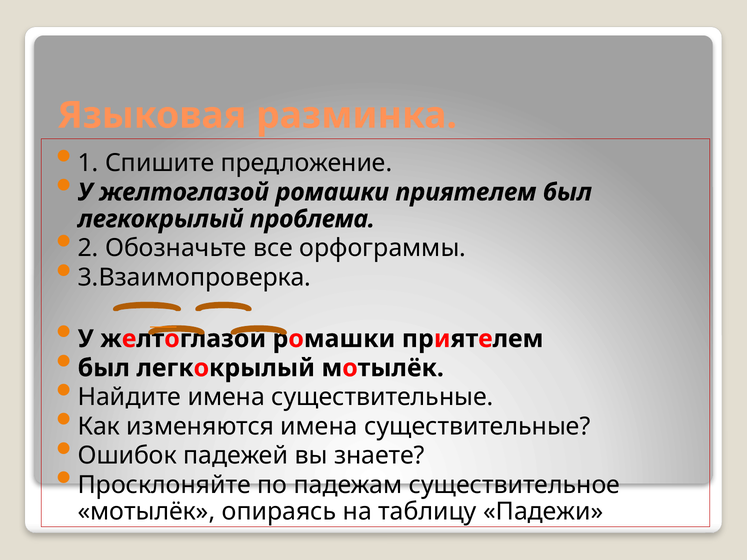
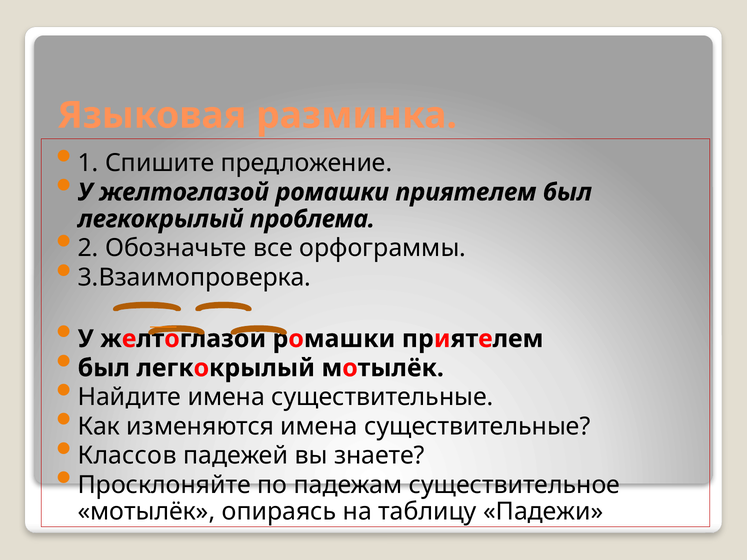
Ошибок: Ошибок -> Классов (127, 456)
